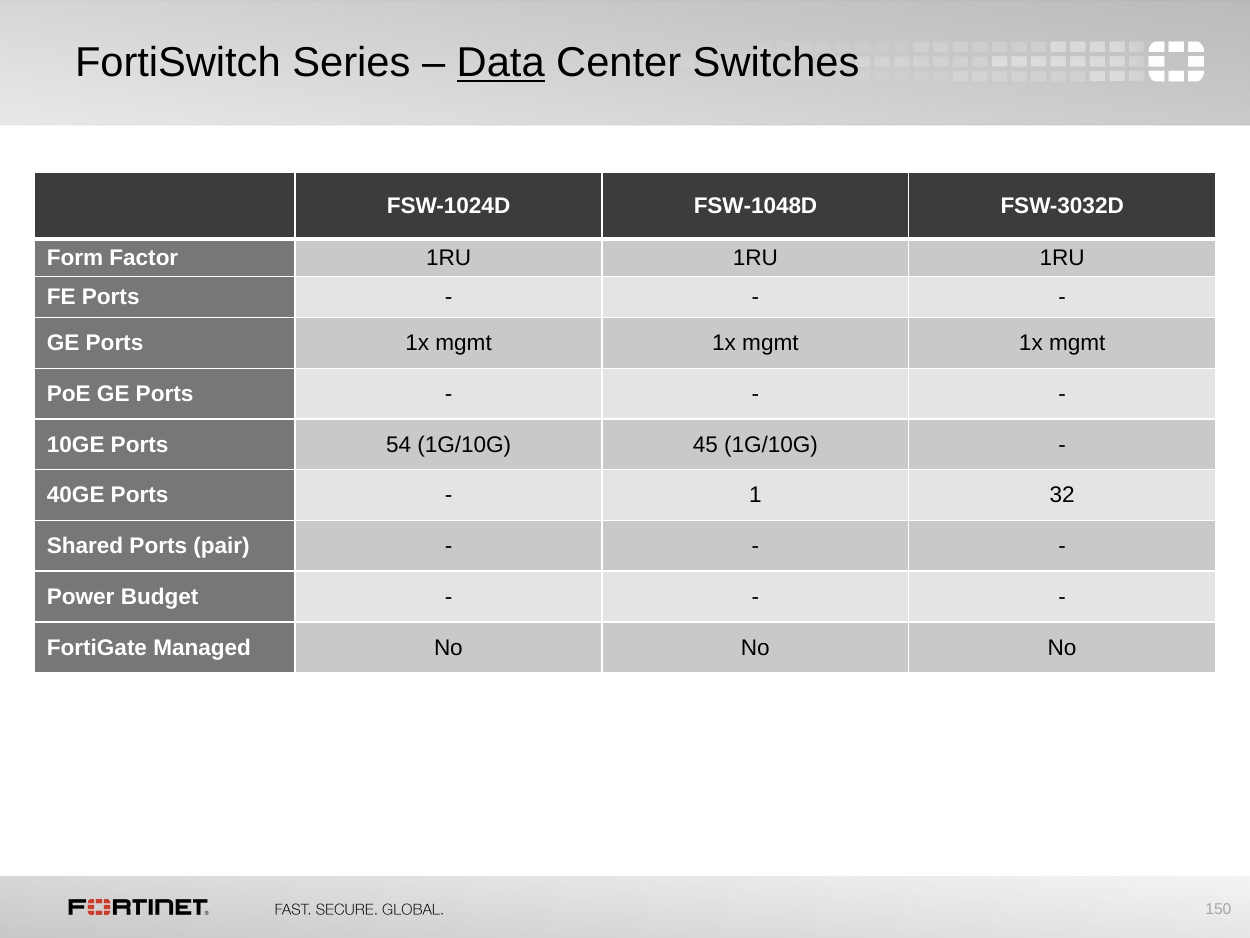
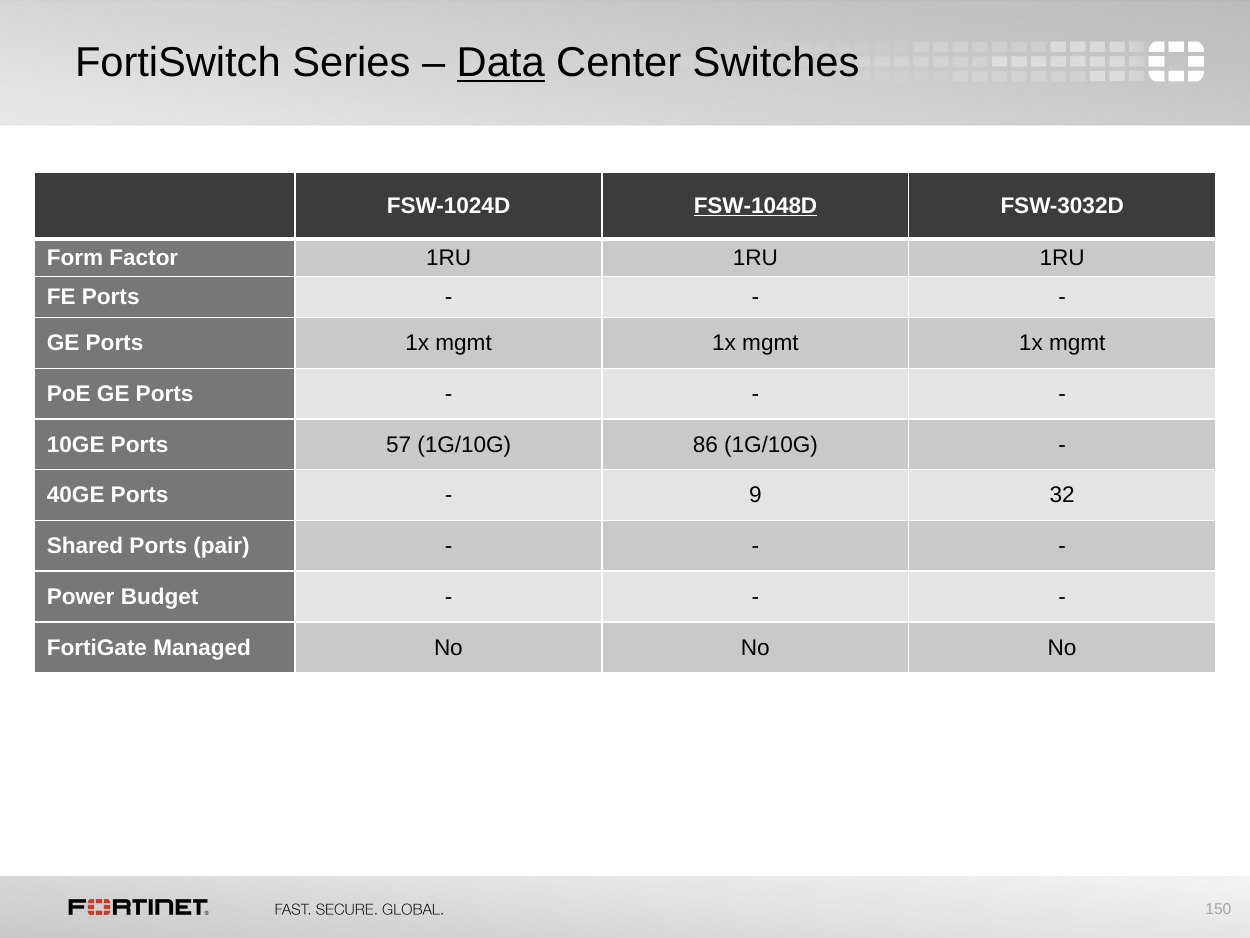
FSW-1048D underline: none -> present (756, 206)
54: 54 -> 57 (399, 445)
45: 45 -> 86 (705, 445)
1: 1 -> 9 (755, 495)
